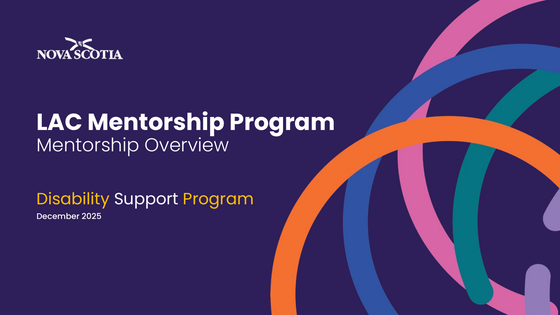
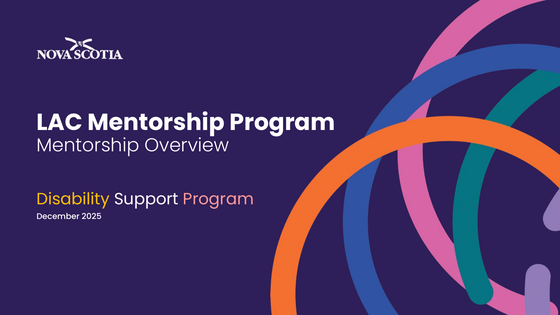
Program colour: yellow -> pink (218, 199)
